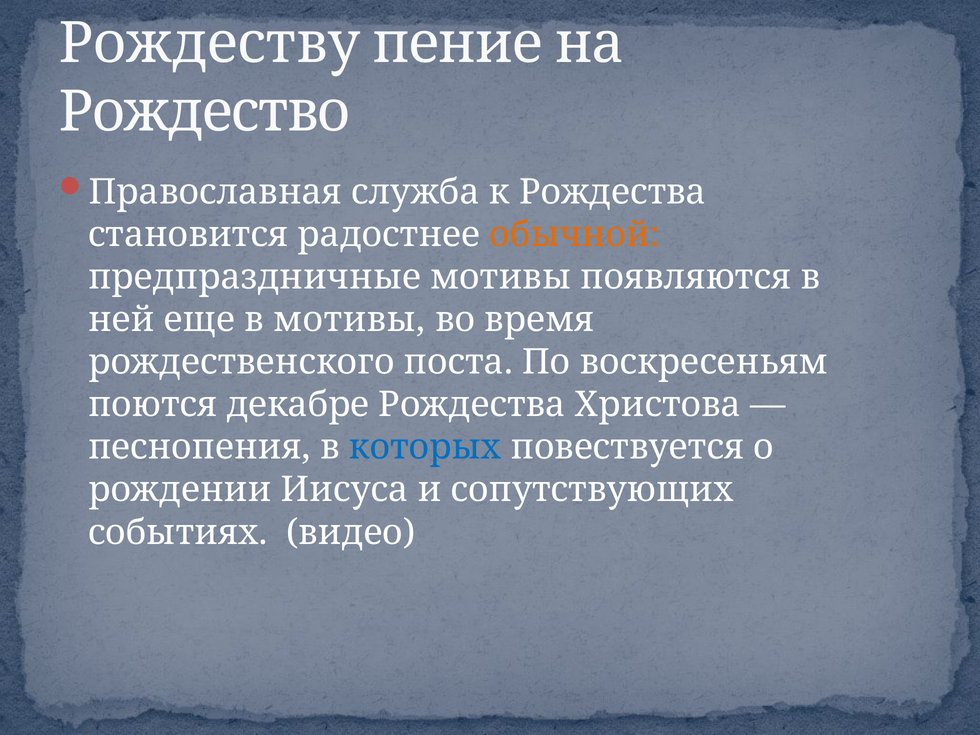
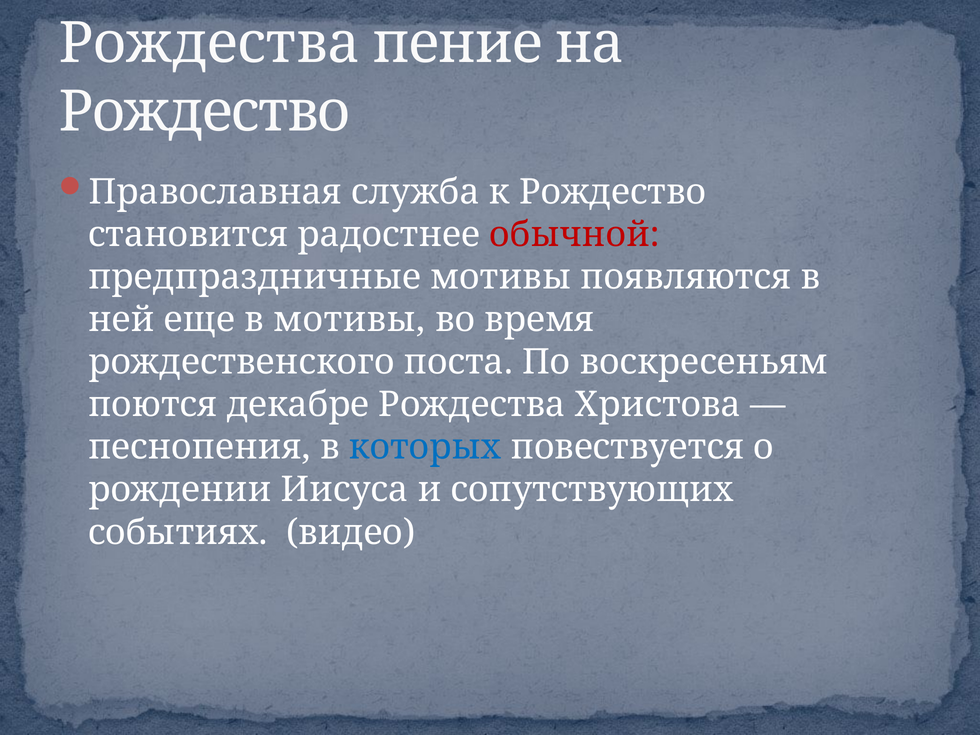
Рождеству: Рождеству -> Рождества (209, 43)
к Рождества: Рождества -> Рождество (613, 192)
обычной colour: orange -> red (575, 234)
